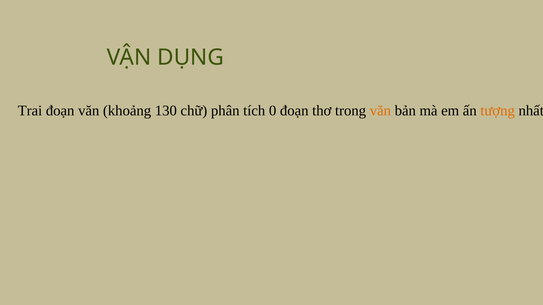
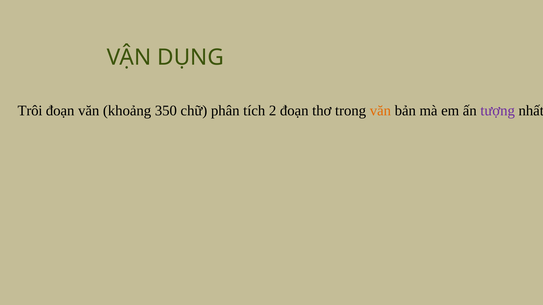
Trai: Trai -> Trôi (30, 111)
130: 130 -> 350 (166, 111)
0: 0 -> 2 (273, 111)
tượng colour: orange -> purple (498, 111)
